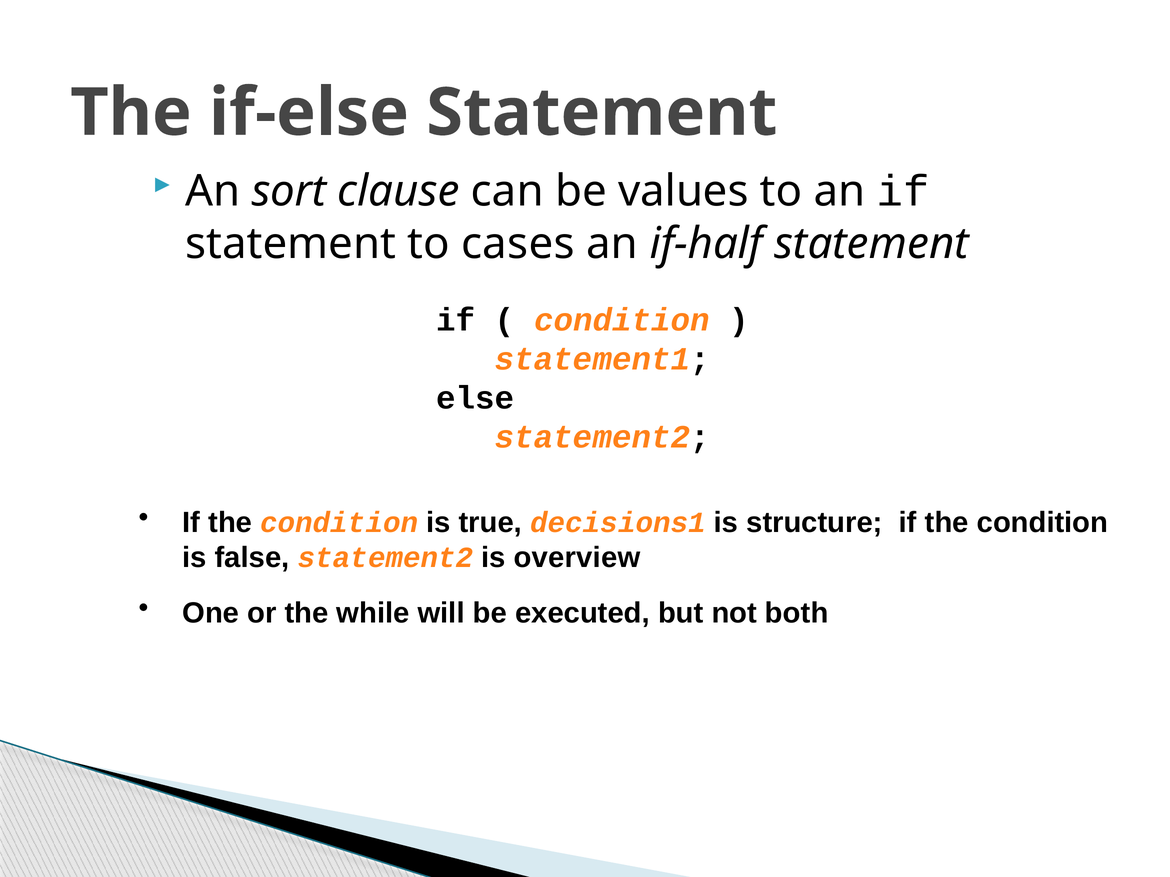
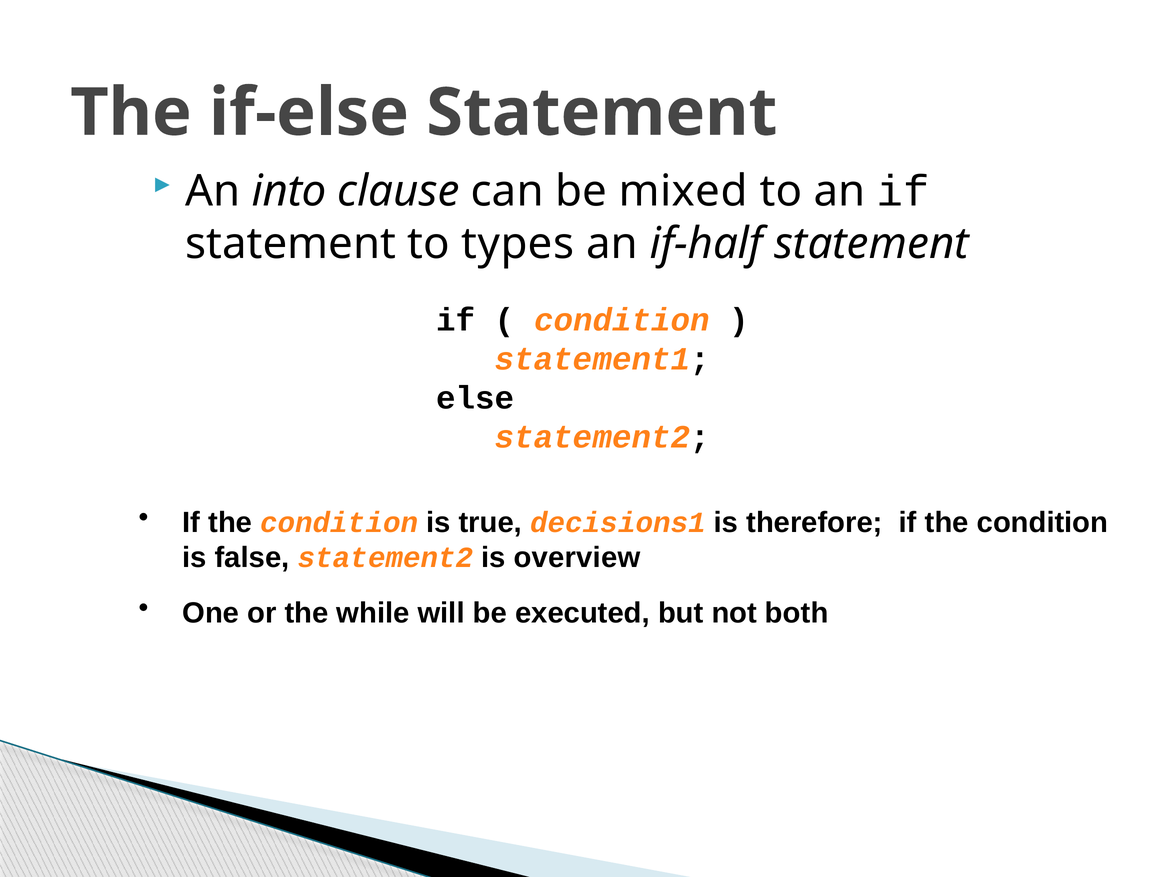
sort: sort -> into (289, 191)
values: values -> mixed (683, 191)
cases: cases -> types (518, 244)
structure: structure -> therefore (814, 523)
